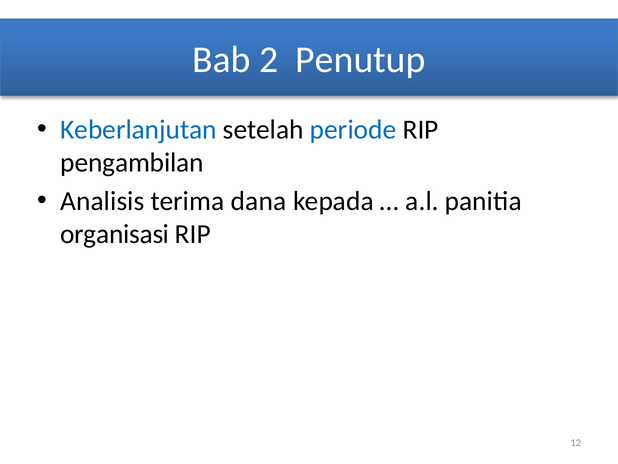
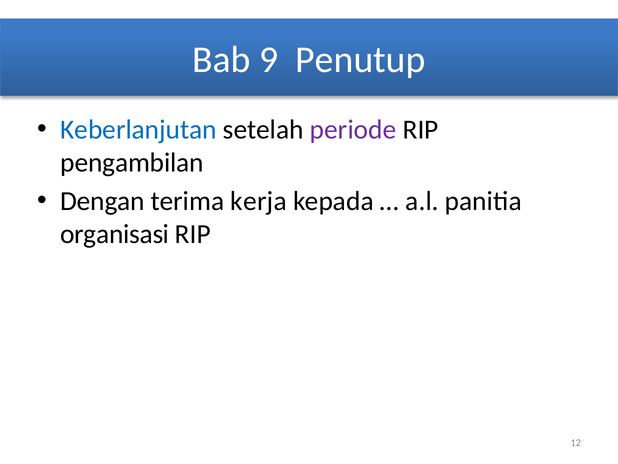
2: 2 -> 9 (269, 60)
periode colour: blue -> purple (353, 130)
Analisis: Analisis -> Dengan (102, 201)
dana: dana -> kerja (259, 201)
